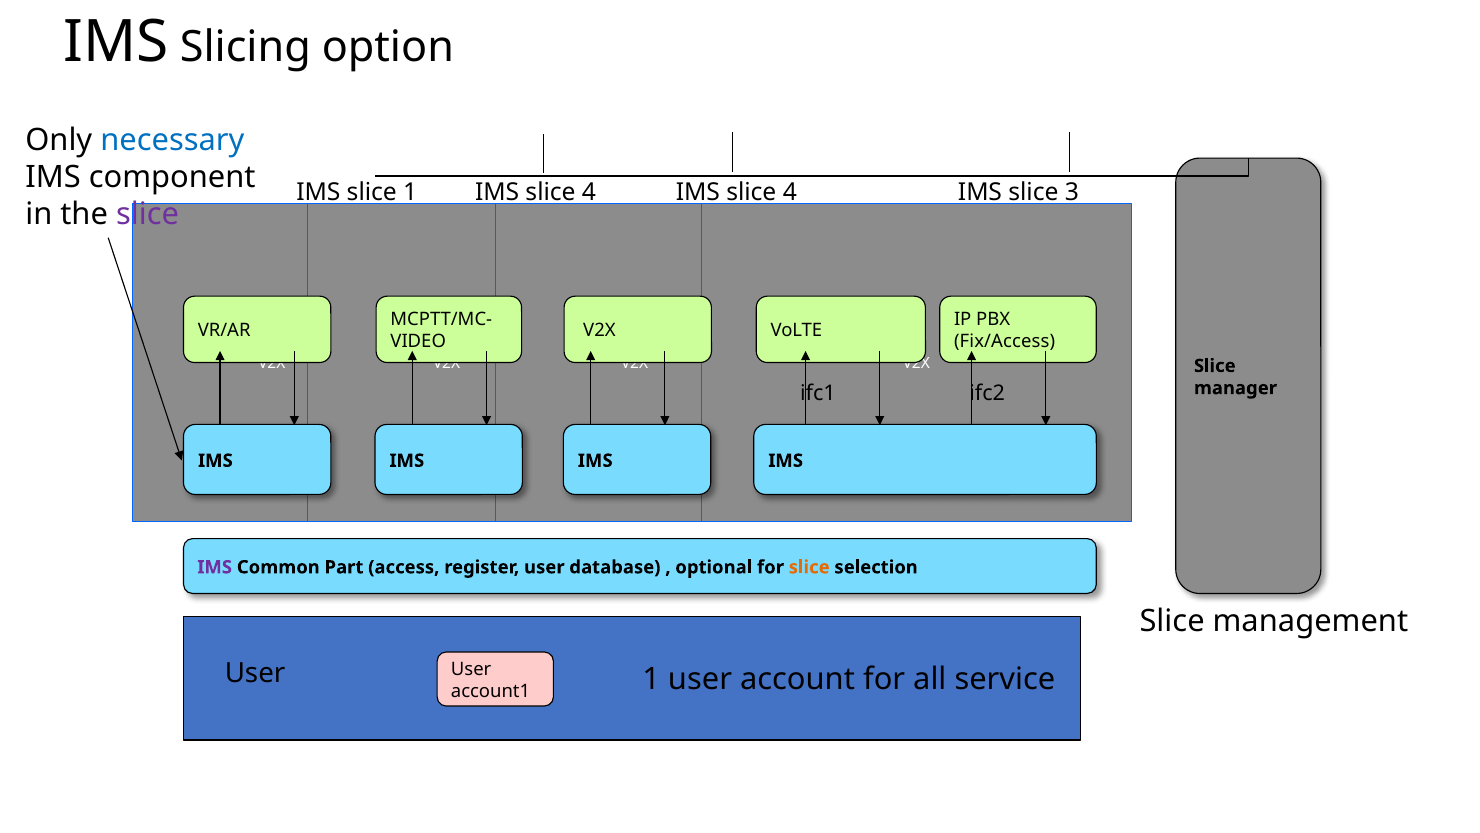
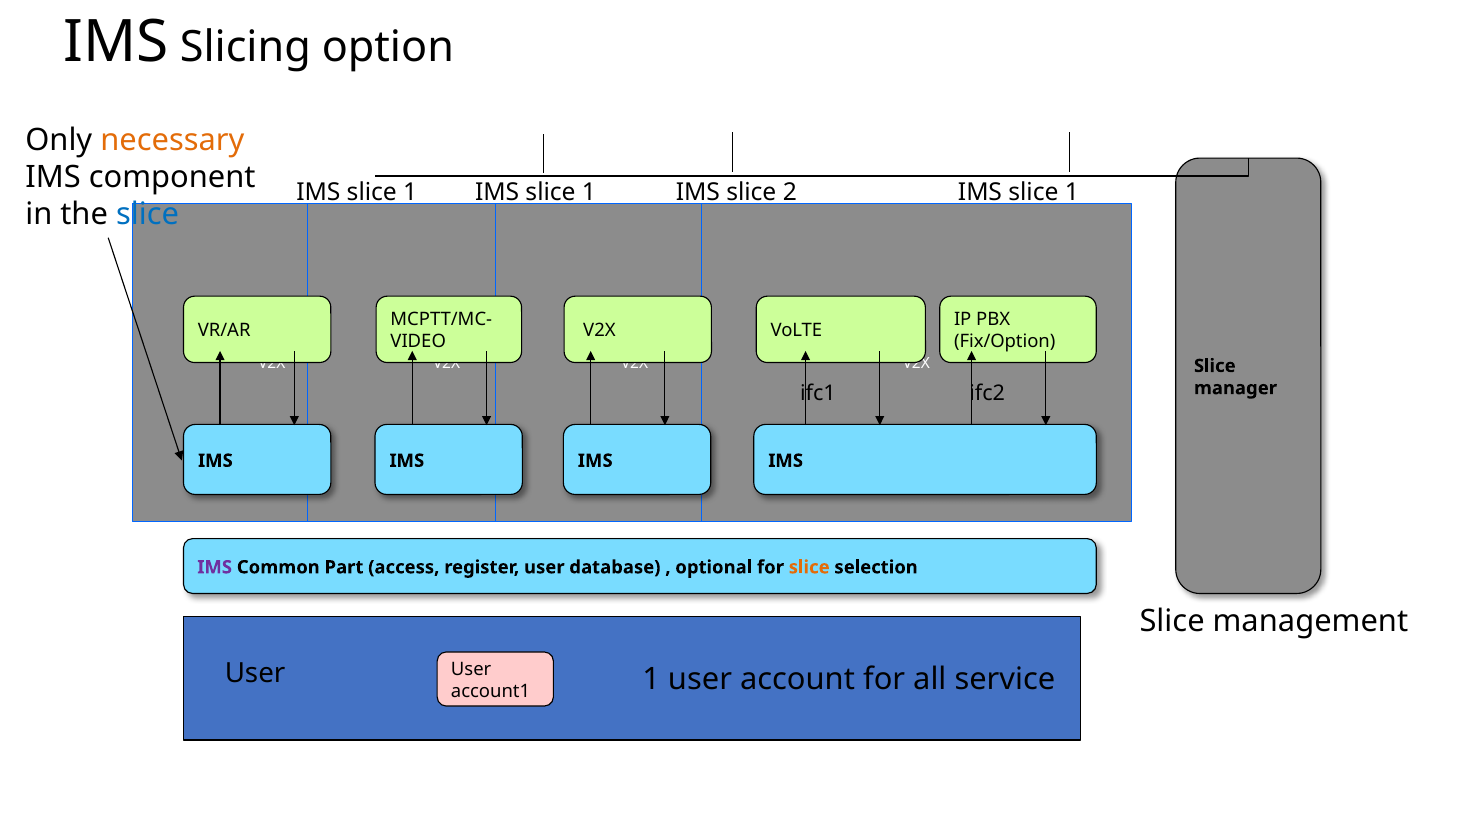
necessary colour: blue -> orange (172, 140)
1 IMS slice 4: 4 -> 1 (589, 192)
4: 4 -> 2 (790, 192)
3: 3 -> 1 (1072, 192)
slice colour: purple -> blue (148, 214)
Fix/Access: Fix/Access -> Fix/Option (1005, 341)
